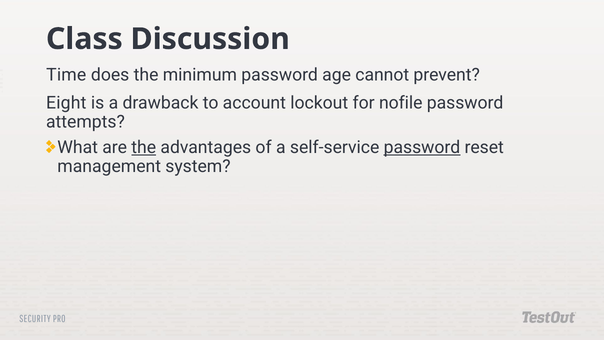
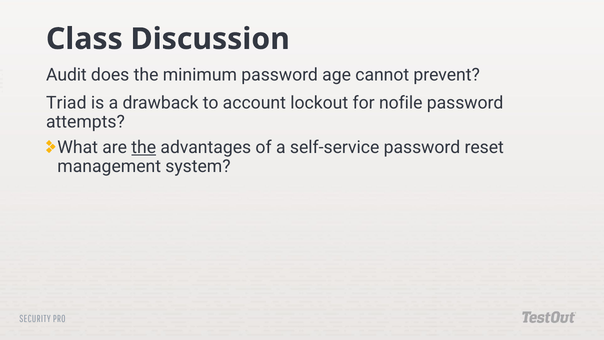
Time: Time -> Audit (66, 75)
Eight: Eight -> Triad (66, 103)
password underline: present -> none (422, 147)
